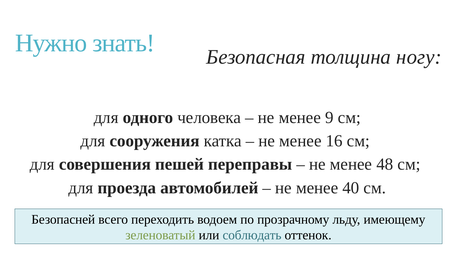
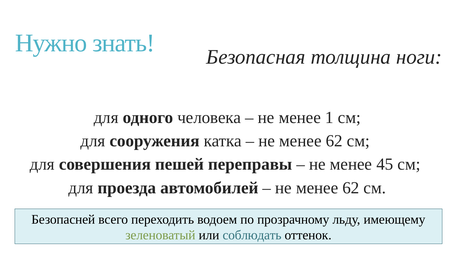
ногу: ногу -> ноги (419, 57)
9: 9 -> 1 (329, 117)
16: 16 -> 62 (334, 141)
48: 48 -> 45 (385, 164)
40: 40 -> 62 (351, 188)
